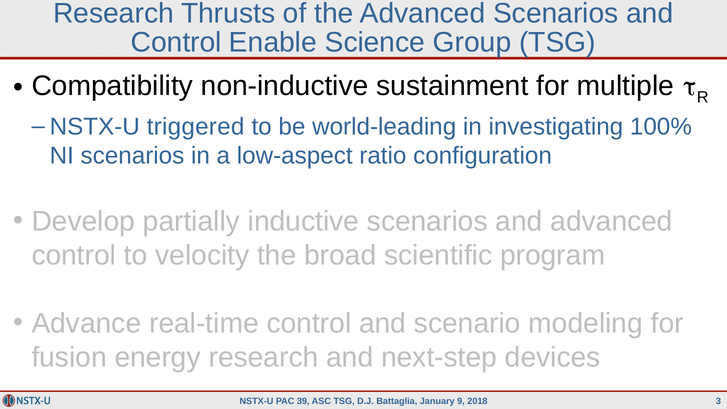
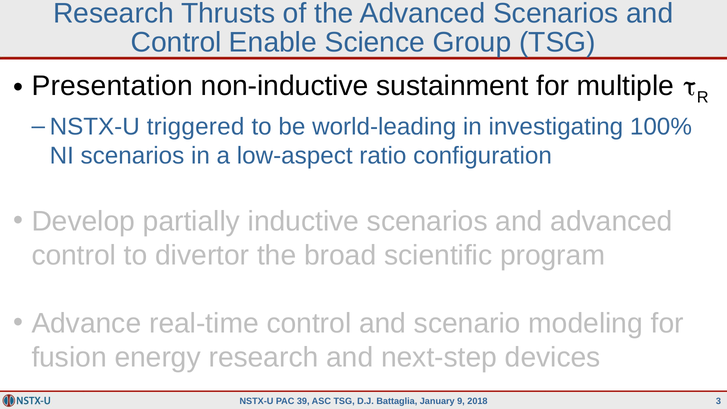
Compatibility: Compatibility -> Presentation (112, 86)
velocity: velocity -> divertor (202, 255)
